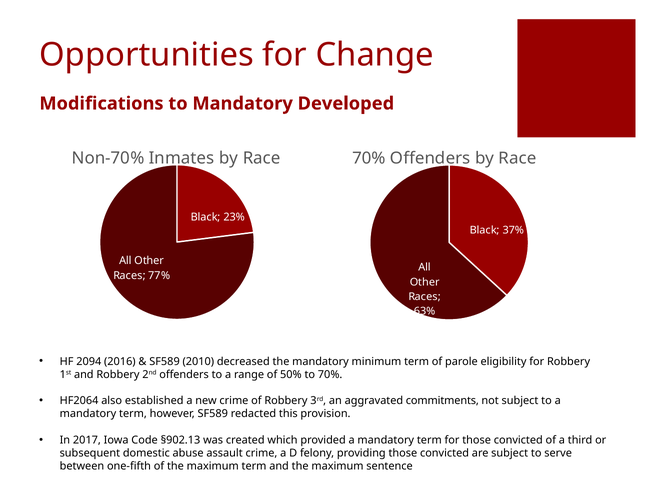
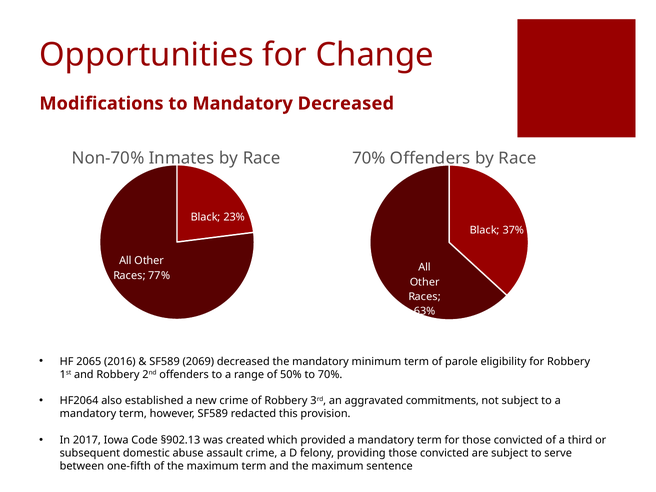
Mandatory Developed: Developed -> Decreased (346, 104)
2094: 2094 -> 2065 (89, 361)
2010: 2010 -> 2069 (198, 361)
